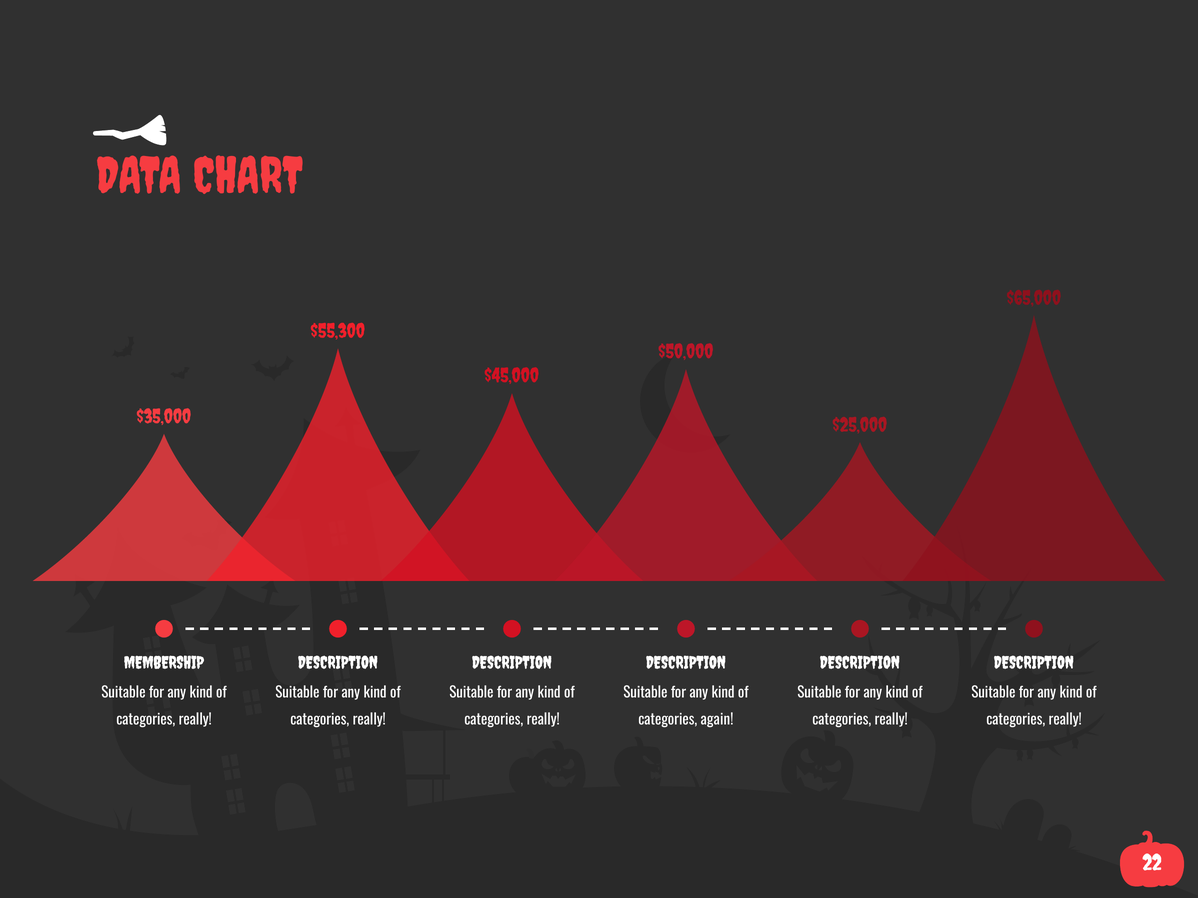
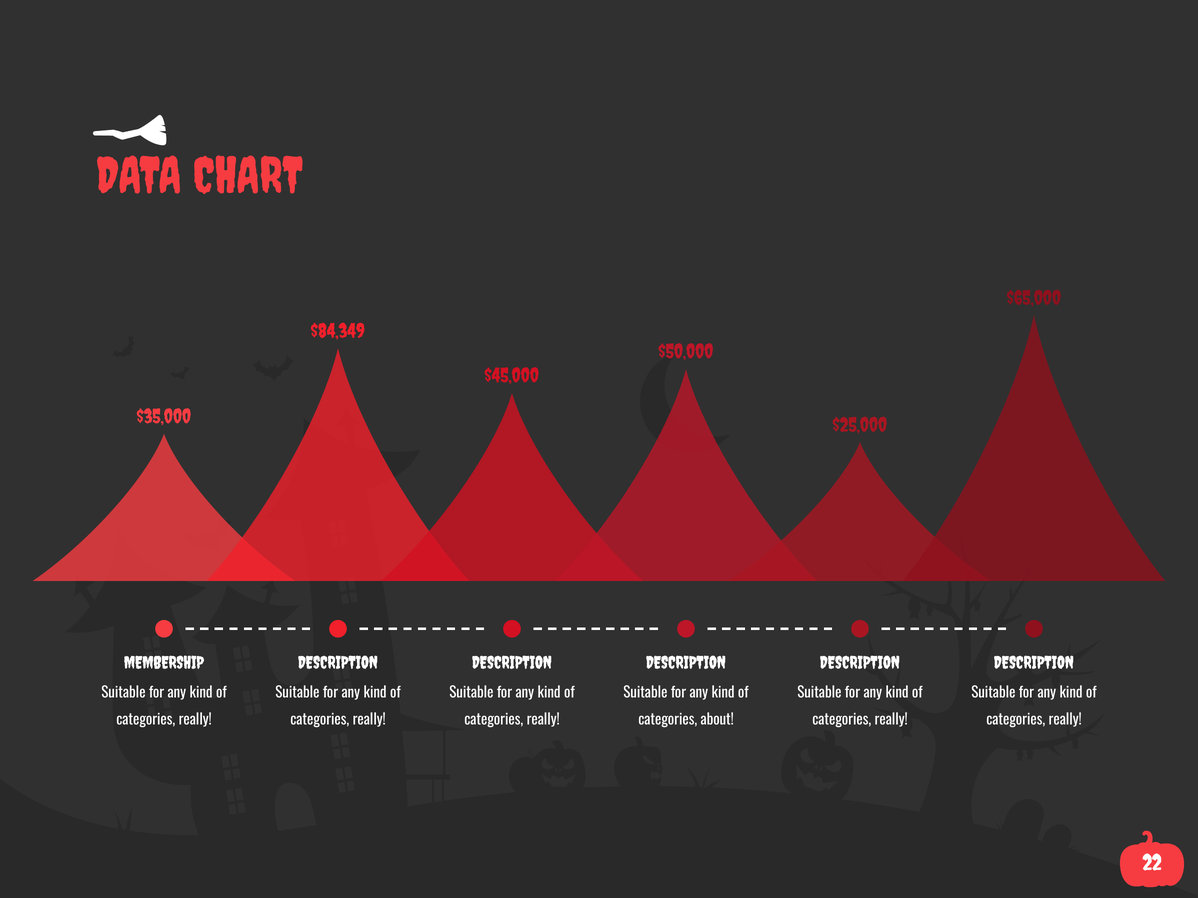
$55,300: $55,300 -> $84,349 (338, 331)
again: again -> about (717, 720)
